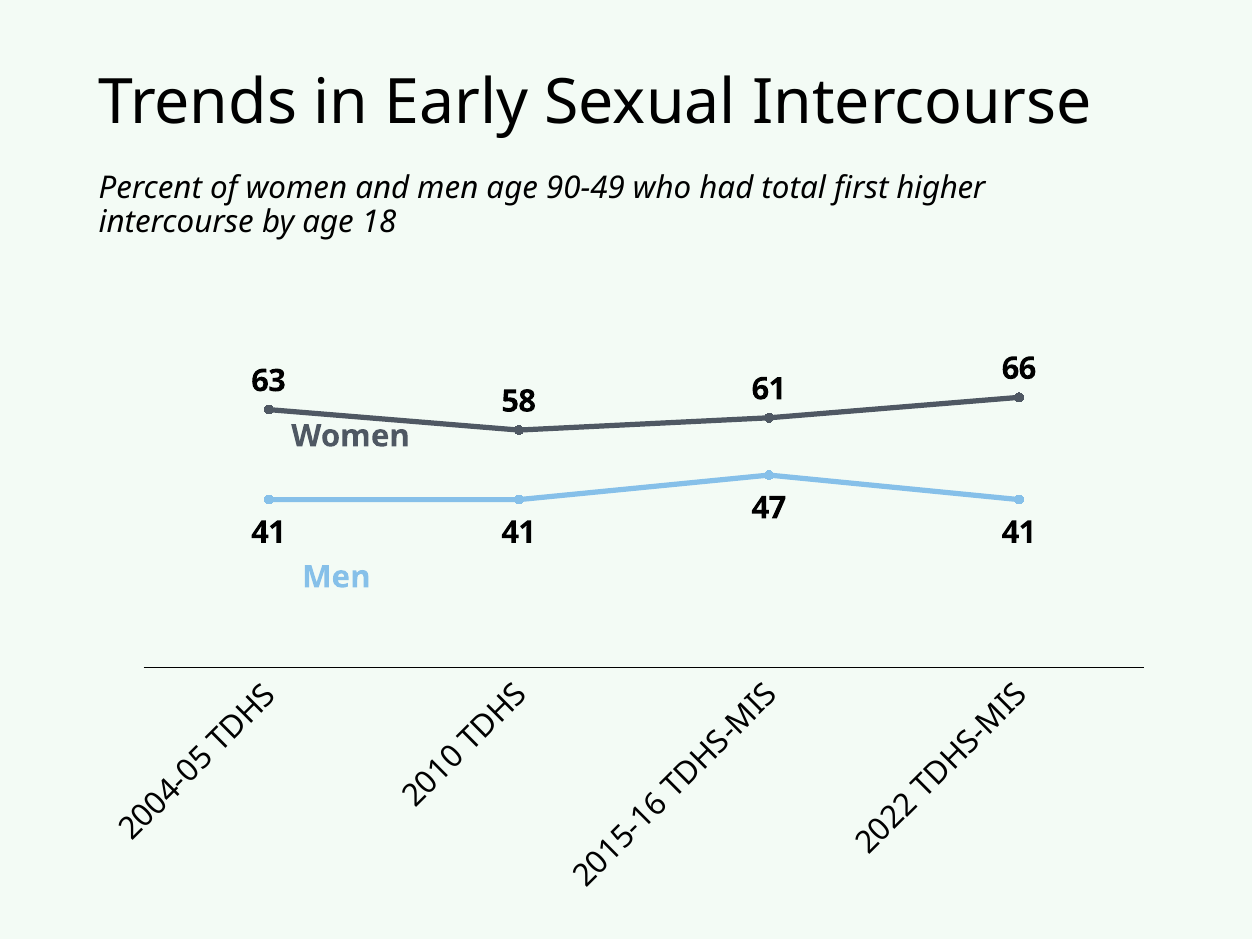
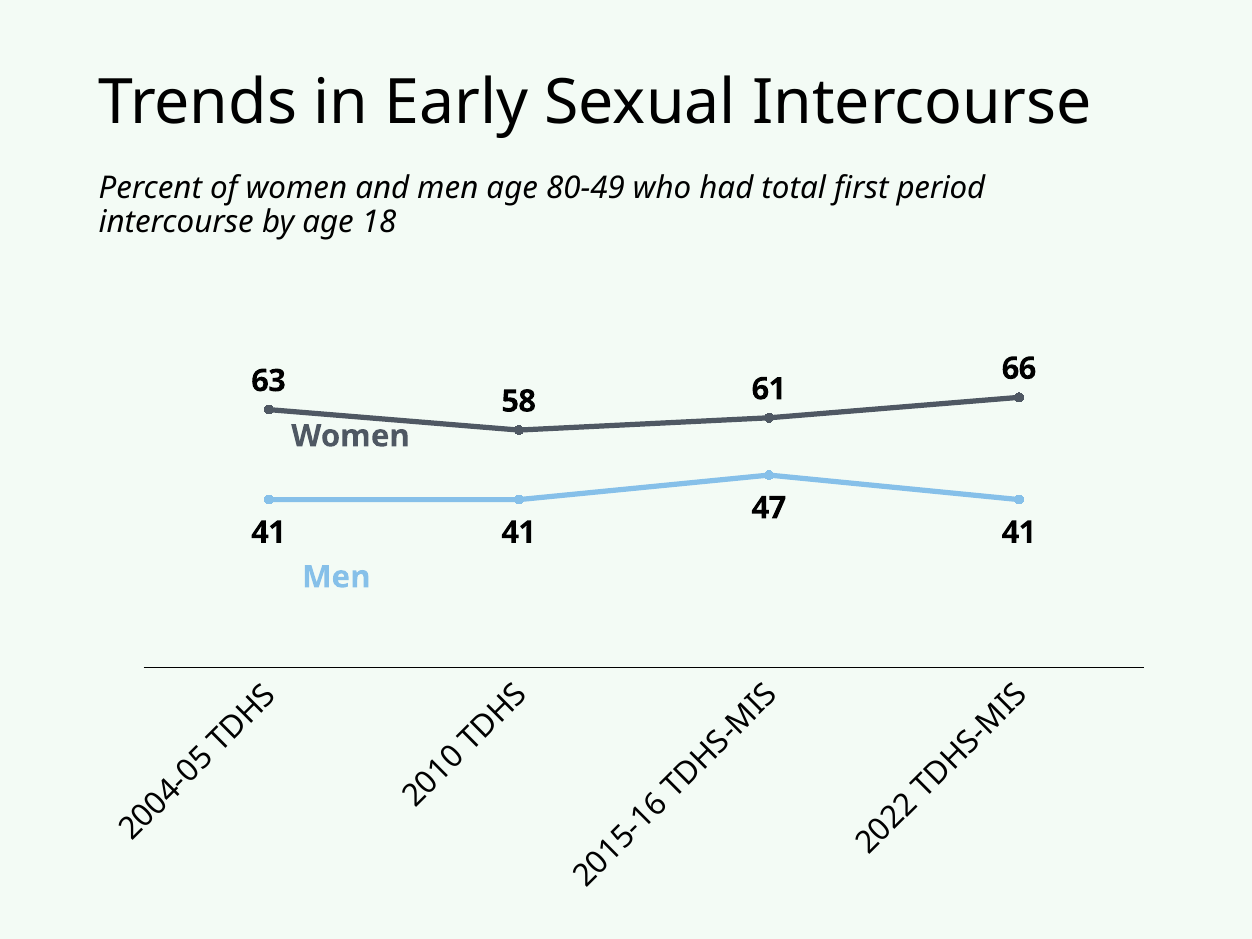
90-49: 90-49 -> 80-49 (585, 188)
higher: higher -> period (941, 188)
